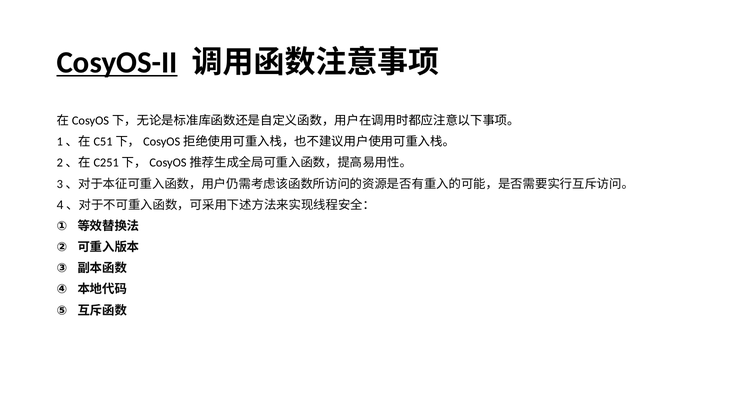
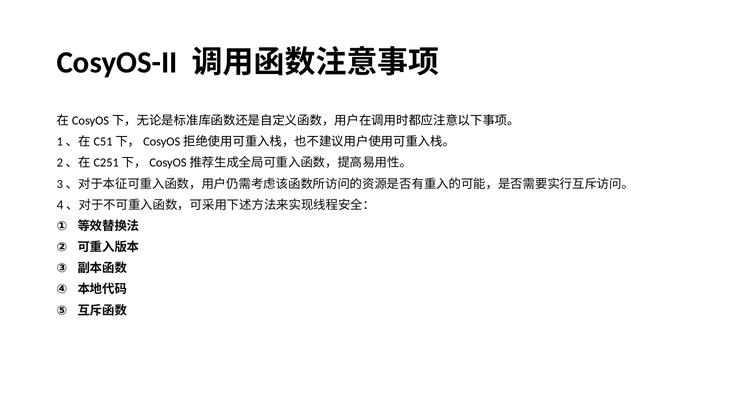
CosyOS-II underline: present -> none (117, 62)
